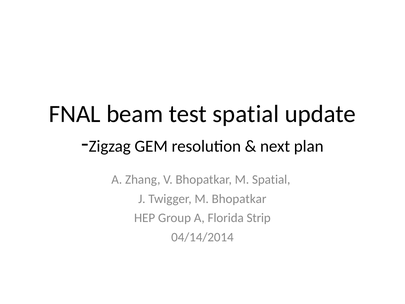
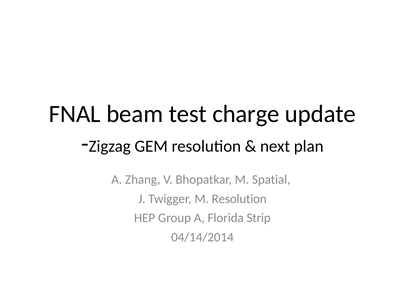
test spatial: spatial -> charge (246, 114)
M Bhopatkar: Bhopatkar -> Resolution (239, 199)
